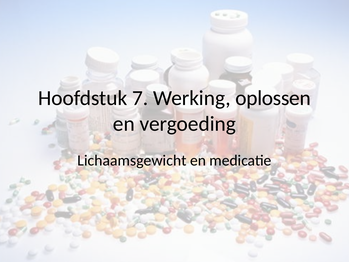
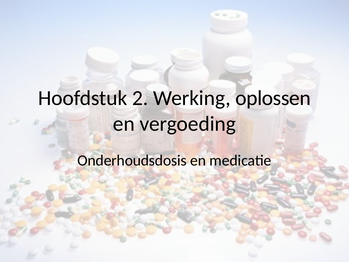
7: 7 -> 2 (140, 98)
Lichaamsgewicht: Lichaamsgewicht -> Onderhoudsdosis (132, 160)
